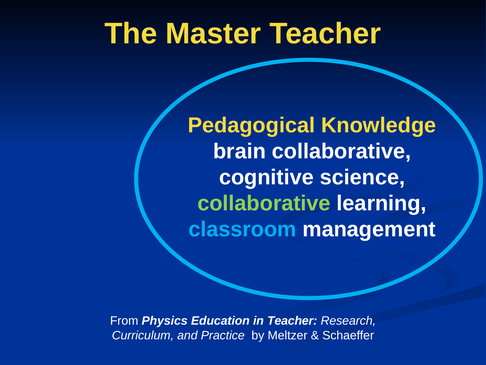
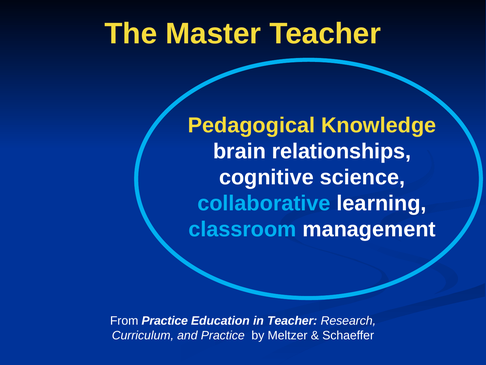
brain collaborative: collaborative -> relationships (342, 151)
collaborative colour: light green -> light blue (264, 203)
From Physics: Physics -> Practice (165, 320)
